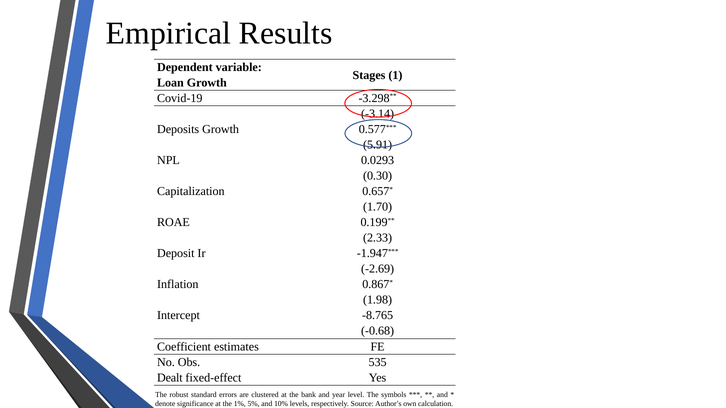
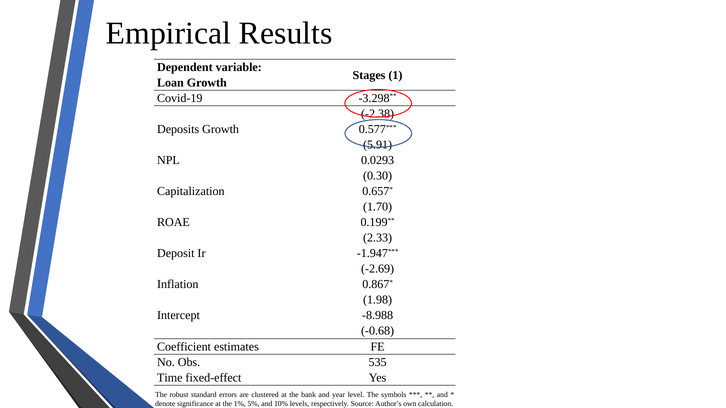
-3.14: -3.14 -> -2.38 (378, 114)
-8.765: -8.765 -> -8.988 (378, 316)
Dealt: Dealt -> Time (170, 378)
